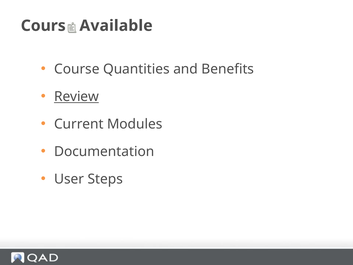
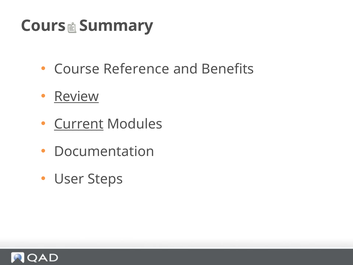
Available: Available -> Summary (116, 26)
Quantities: Quantities -> Reference (136, 69)
Current underline: none -> present (79, 124)
